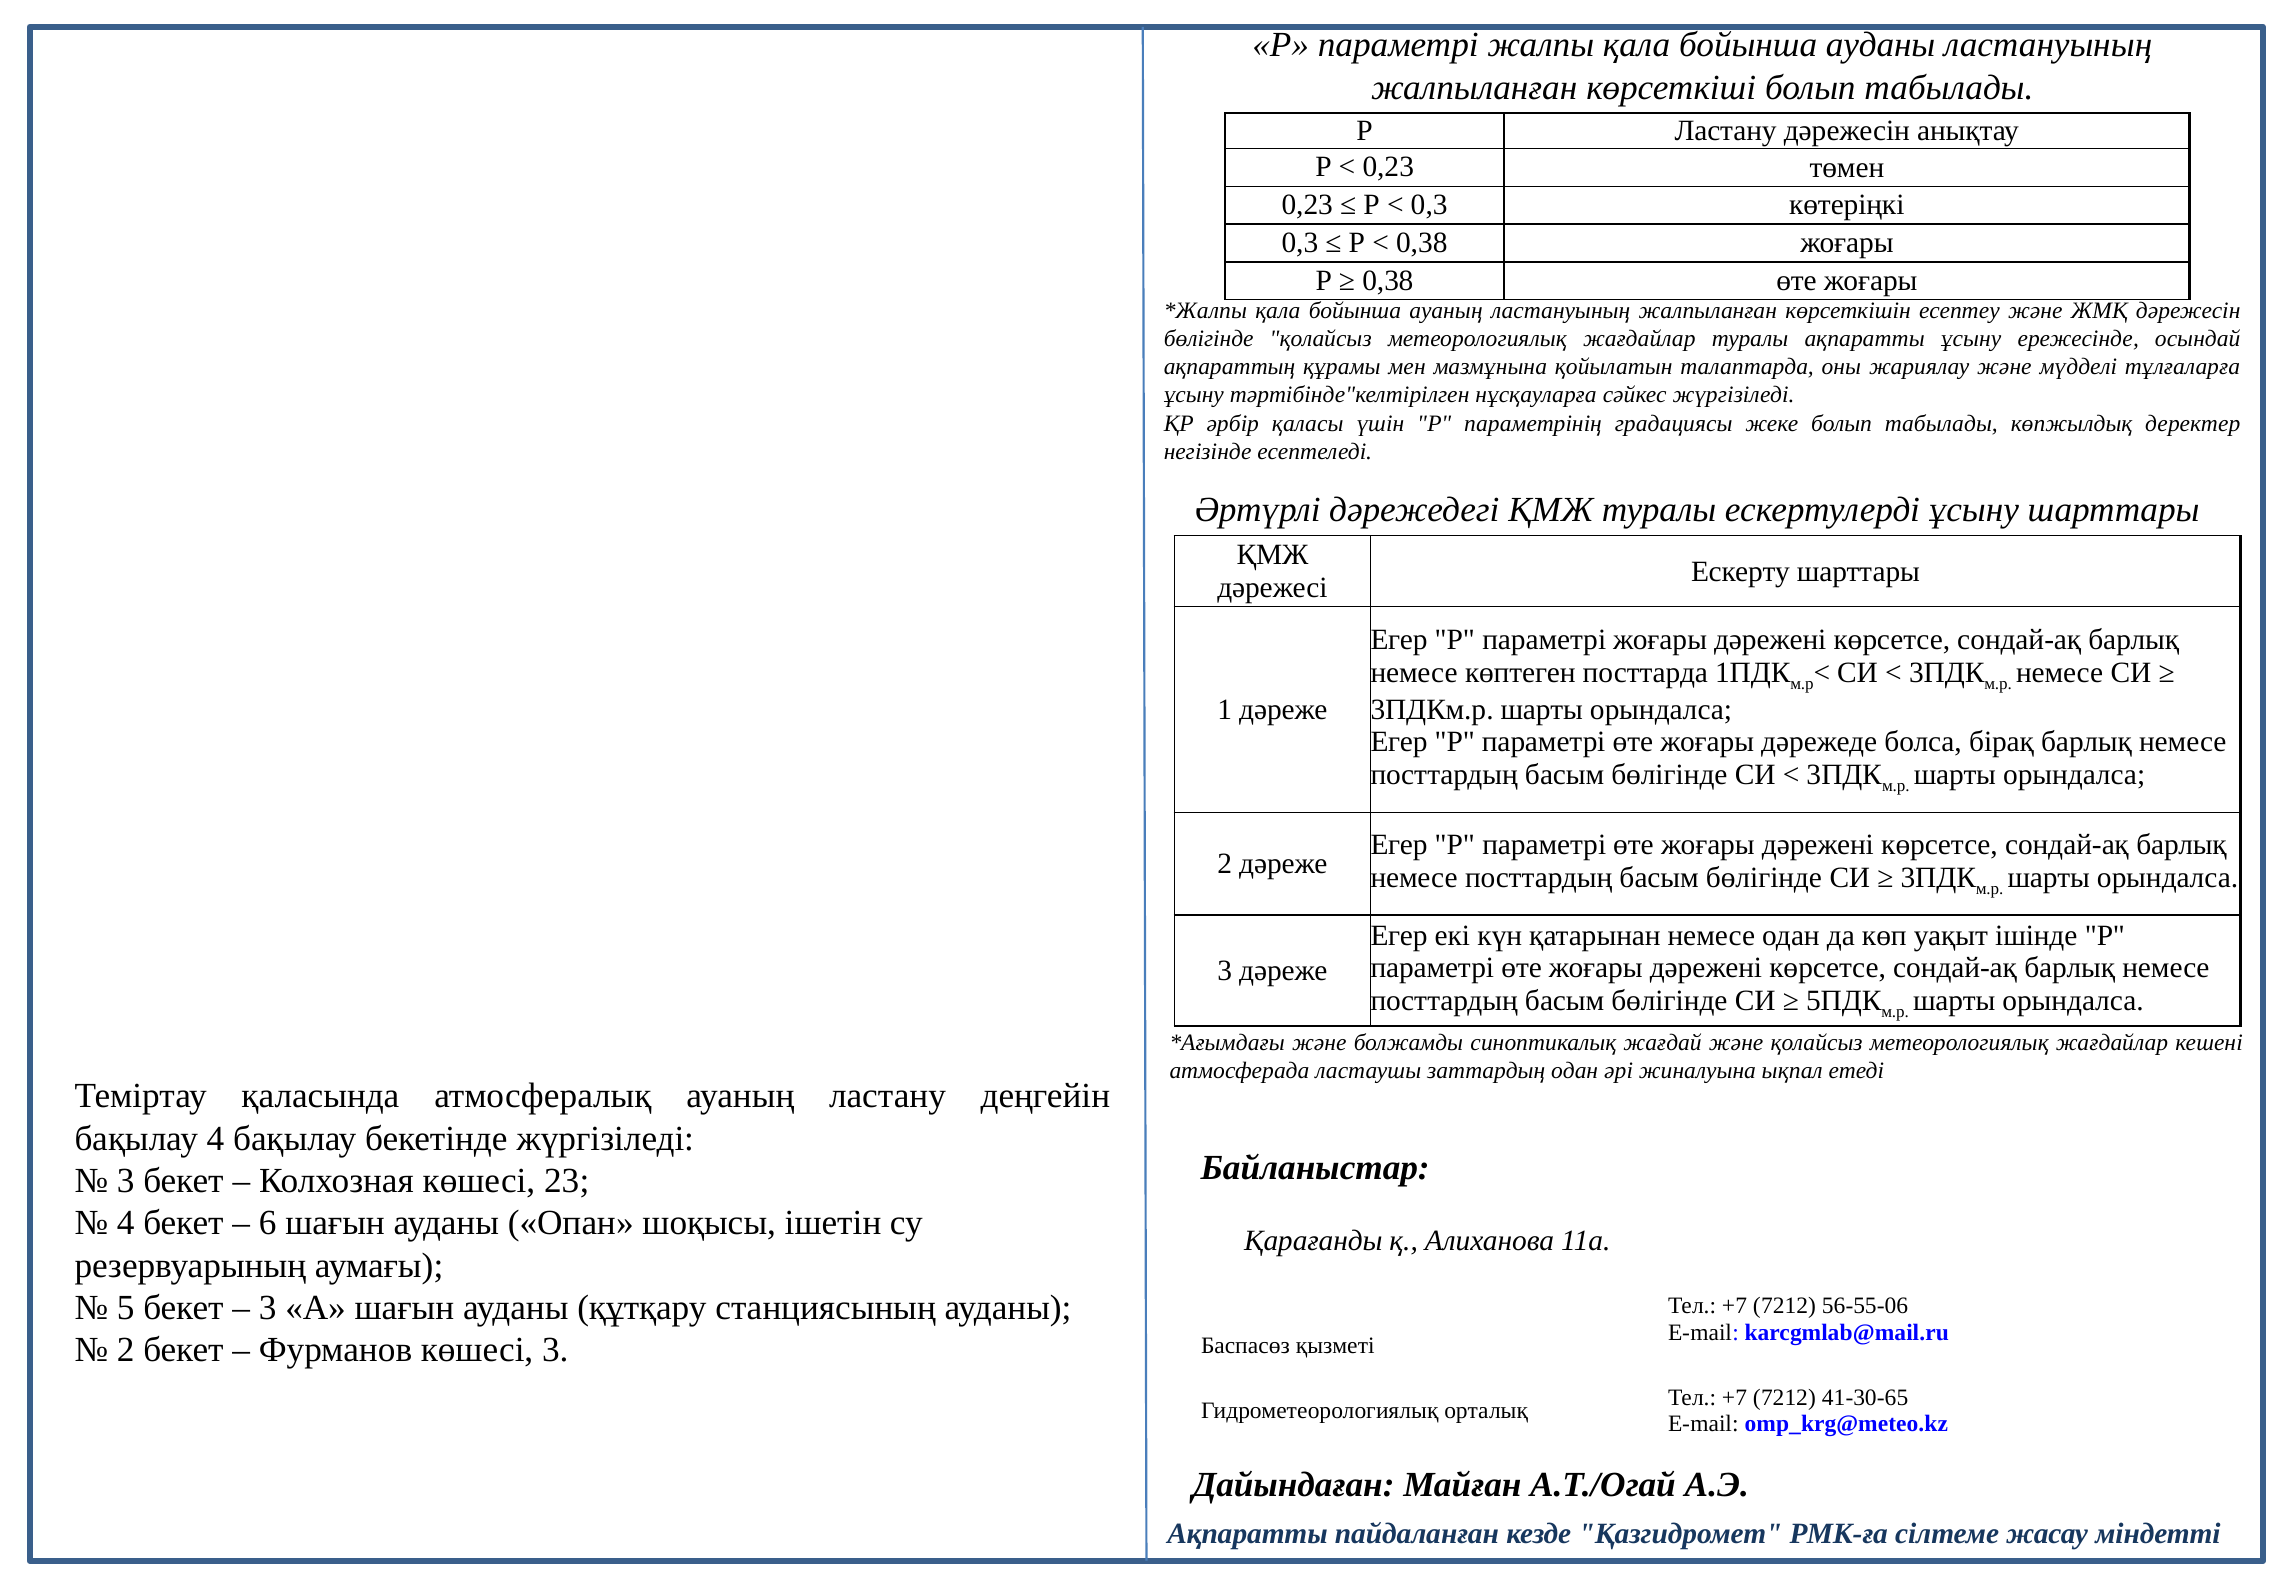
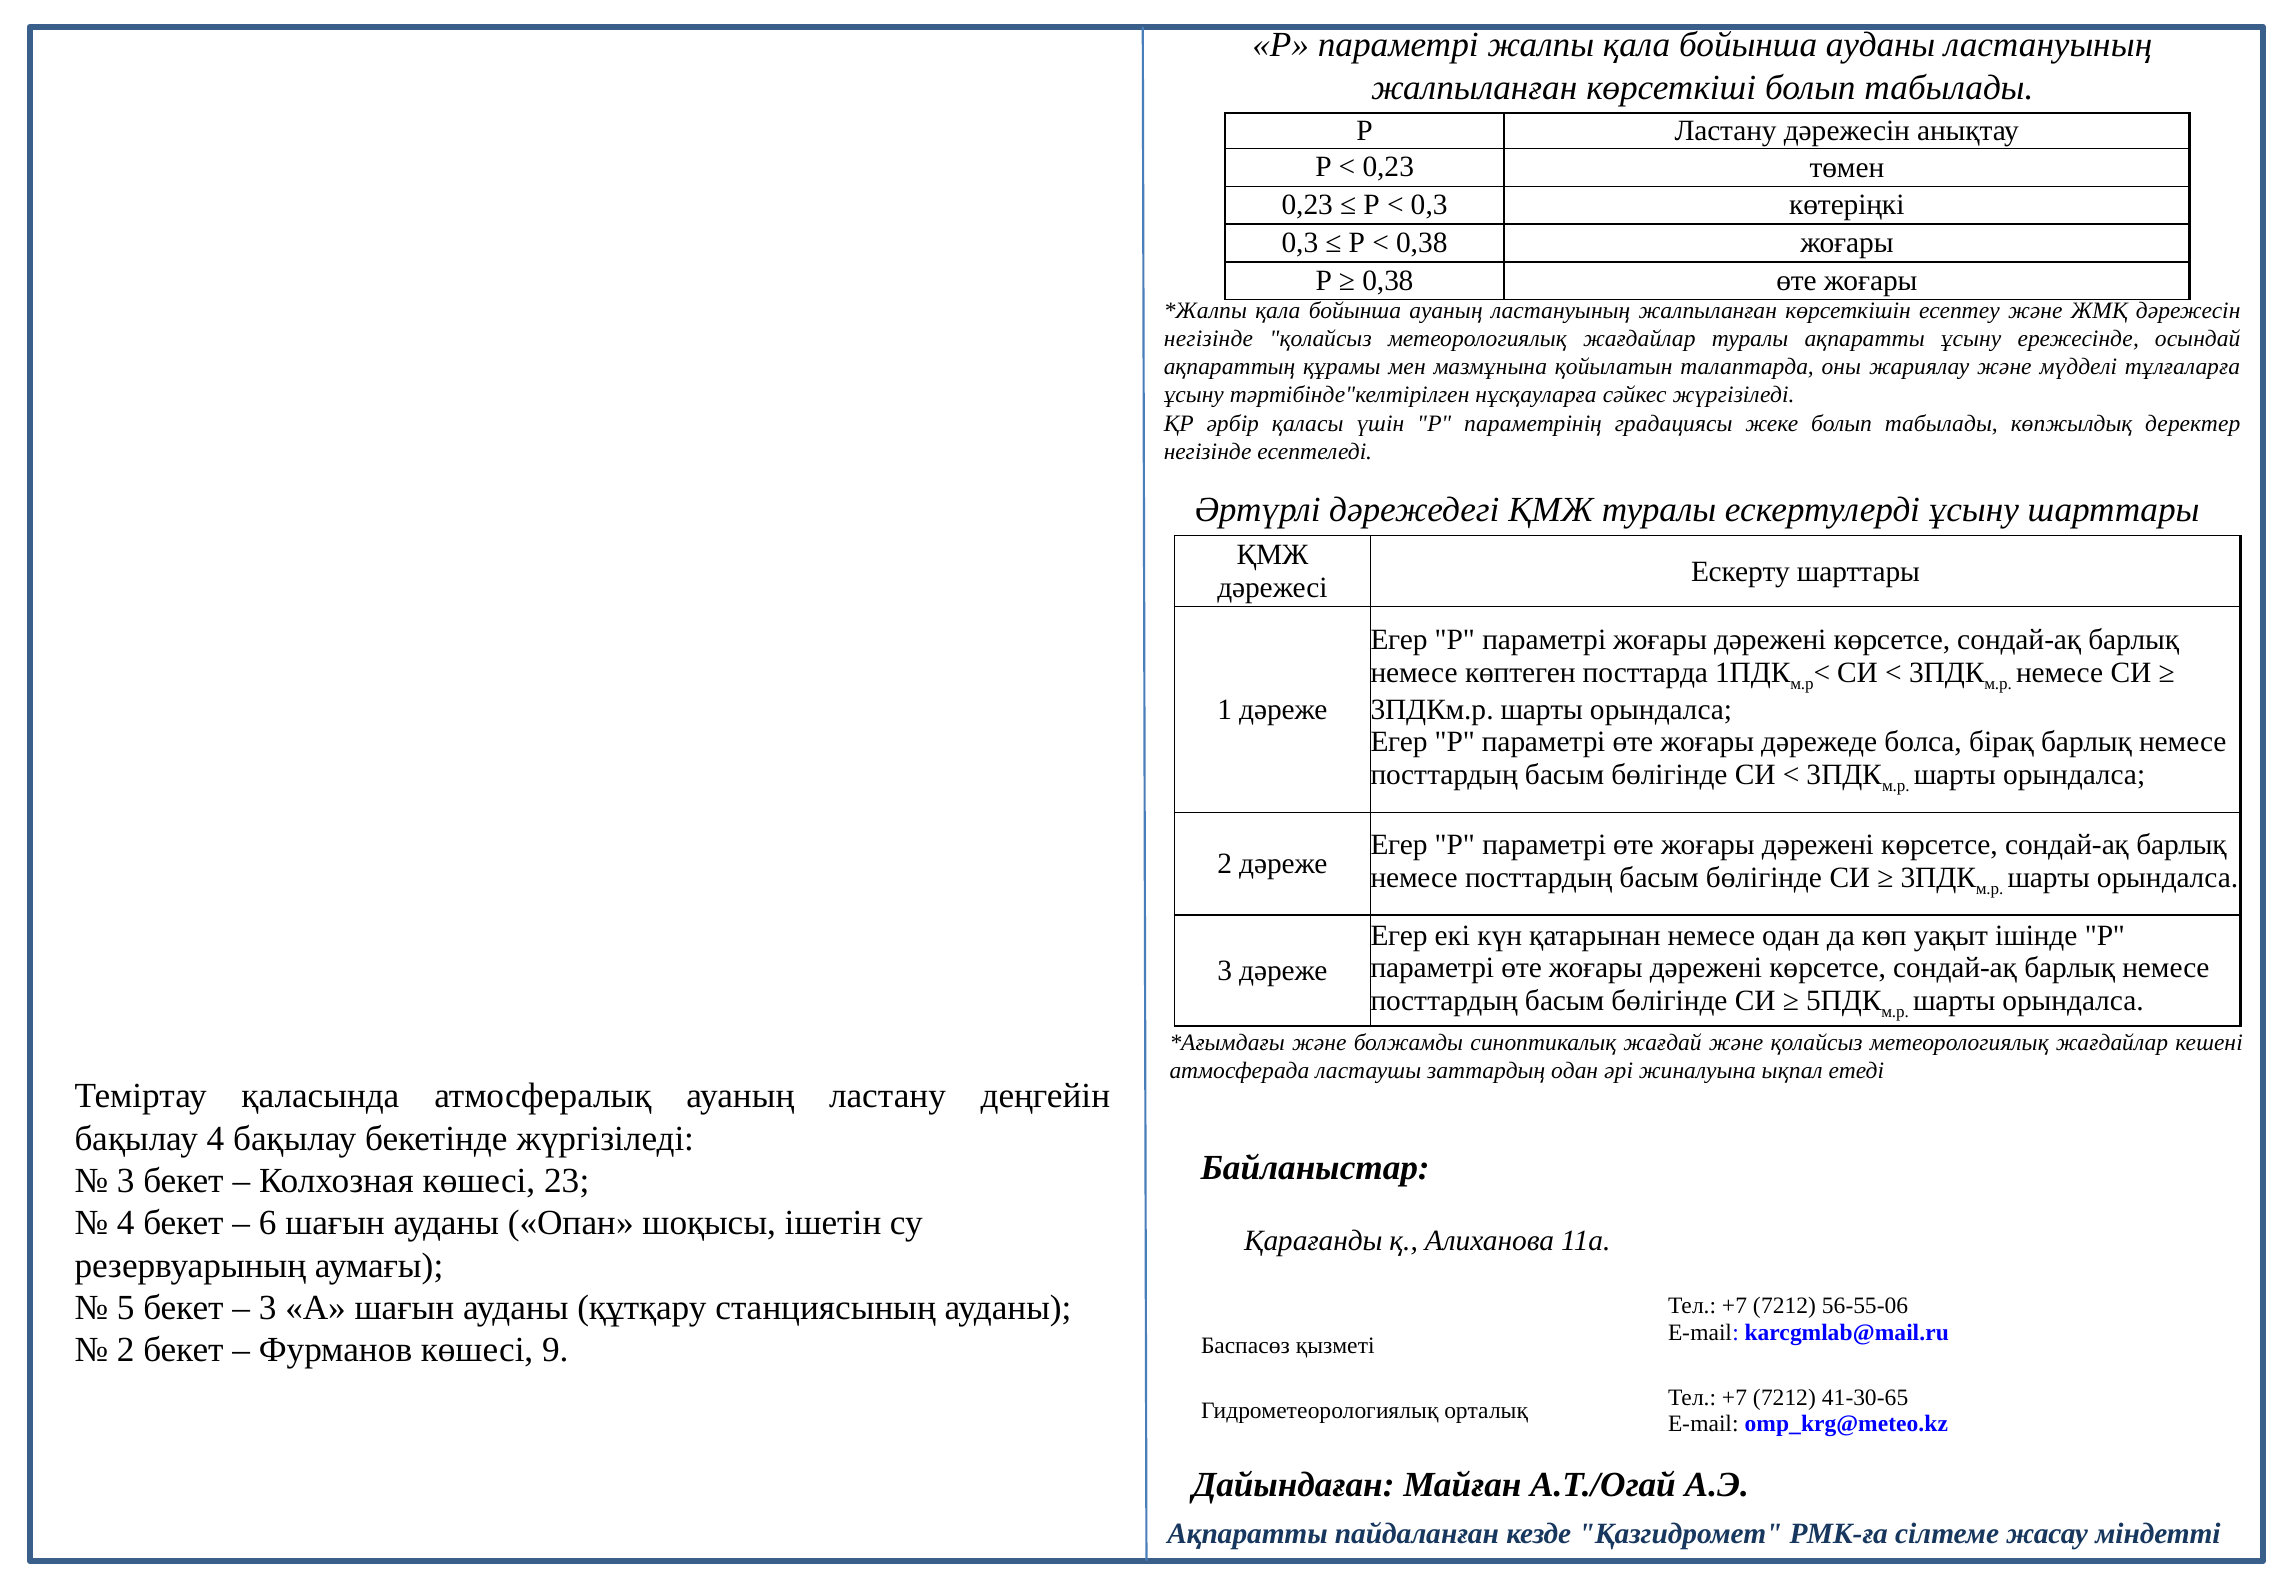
бөлігінде: бөлігінде -> негізінде (1209, 339)
көшесі 3: 3 -> 9 (555, 1350)
